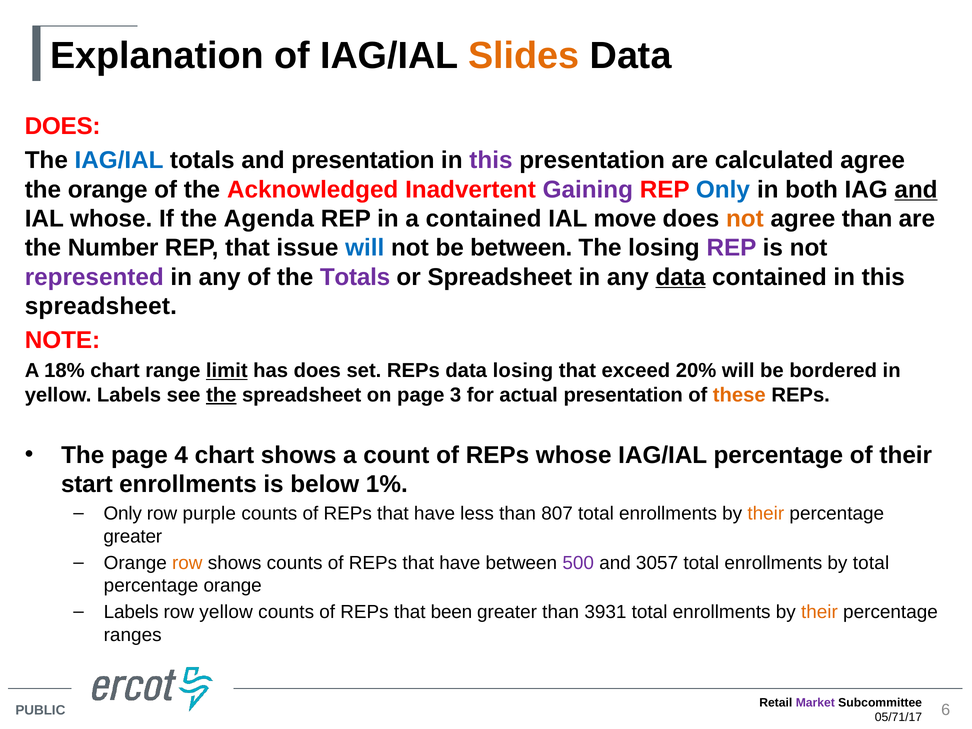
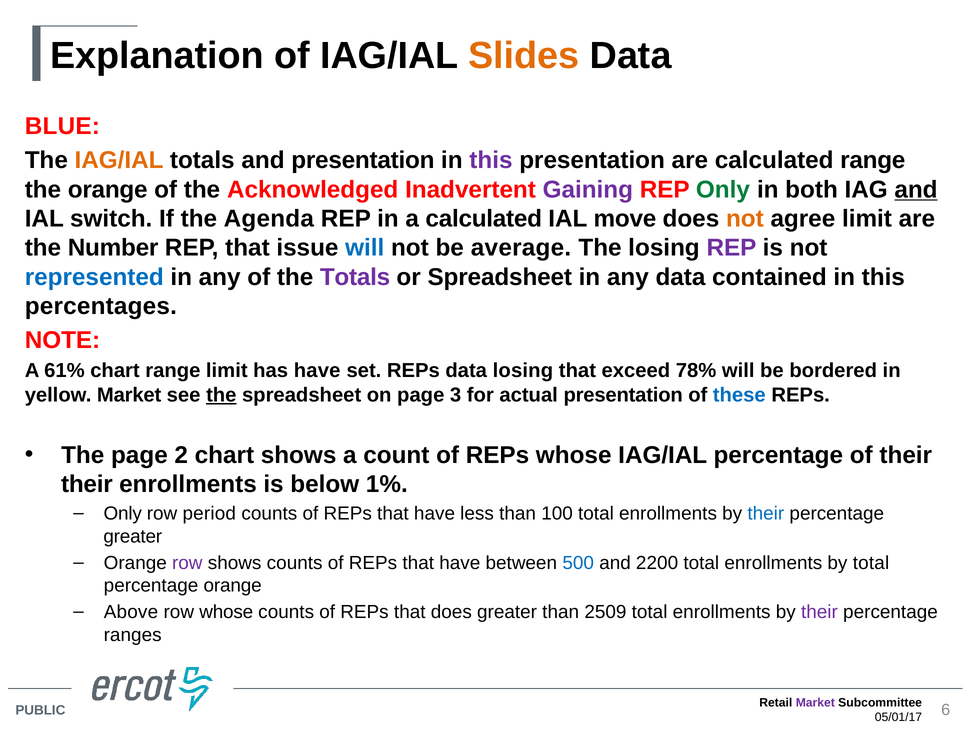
DOES: DOES -> BLUE (62, 126)
IAG/IAL colour: blue -> orange (119, 160)
calculated agree: agree -> range (873, 160)
Only colour: blue -> green (723, 190)
IAL whose: whose -> switch (111, 219)
a contained: contained -> calculated (484, 219)
agree than: than -> limit (867, 219)
be between: between -> average (521, 248)
represented colour: purple -> blue (94, 277)
data underline: present -> none (680, 277)
spreadsheet: spreadsheet -> percentages (101, 306)
18%: 18% -> 61% (64, 371)
limit underline: present -> none (227, 371)
has does: does -> have (317, 371)
20%: 20% -> 78% (696, 371)
yellow Labels: Labels -> Market (129, 395)
these colour: orange -> blue (739, 395)
4: 4 -> 2 (181, 455)
start: start -> their (87, 484)
purple: purple -> period (209, 514)
807: 807 -> 100 (557, 514)
their colour: orange -> blue (766, 514)
row colour: orange -> purple (187, 563)
500 colour: purple -> blue (578, 563)
3057: 3057 -> 2200 (657, 563)
Labels: Labels -> Above (131, 612)
row yellow: yellow -> whose (226, 612)
that been: been -> does (451, 612)
3931: 3931 -> 2509 (605, 612)
their colour: orange -> purple (819, 612)
05/71/17: 05/71/17 -> 05/01/17 (898, 717)
